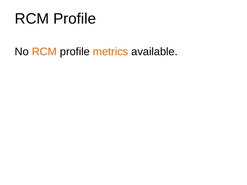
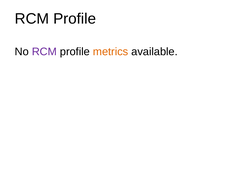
RCM colour: orange -> purple (44, 52)
